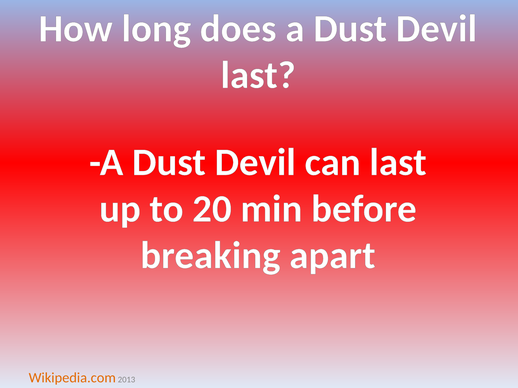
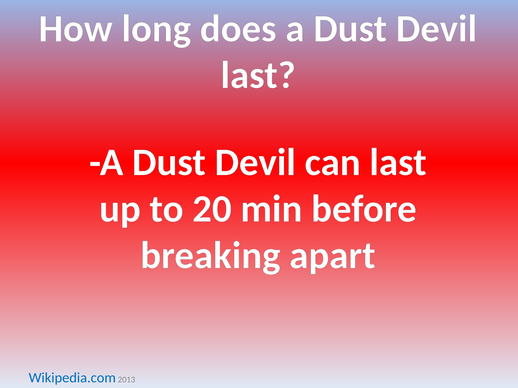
Wikipedia.com colour: orange -> blue (72, 378)
